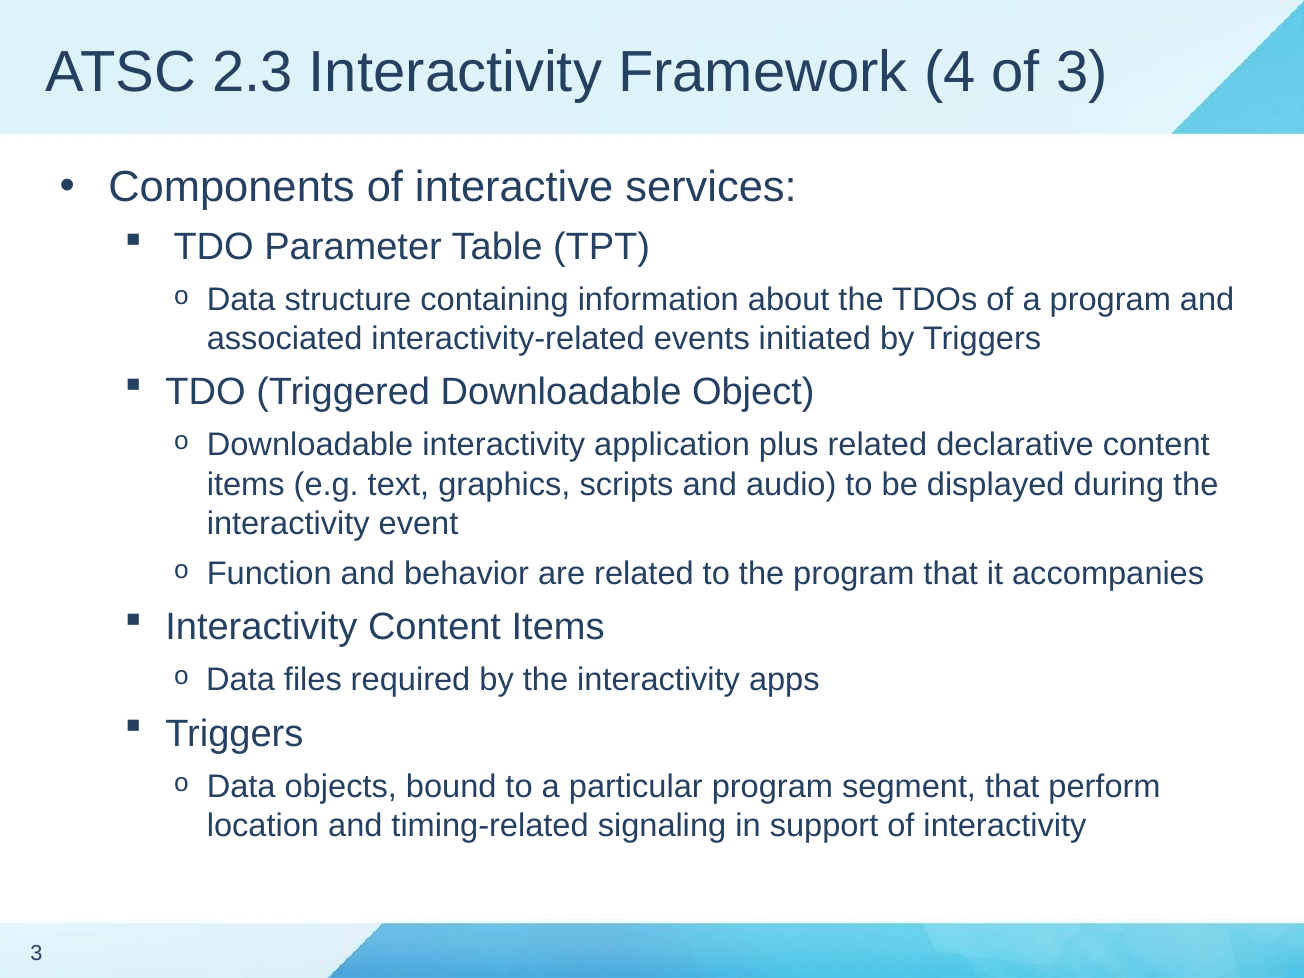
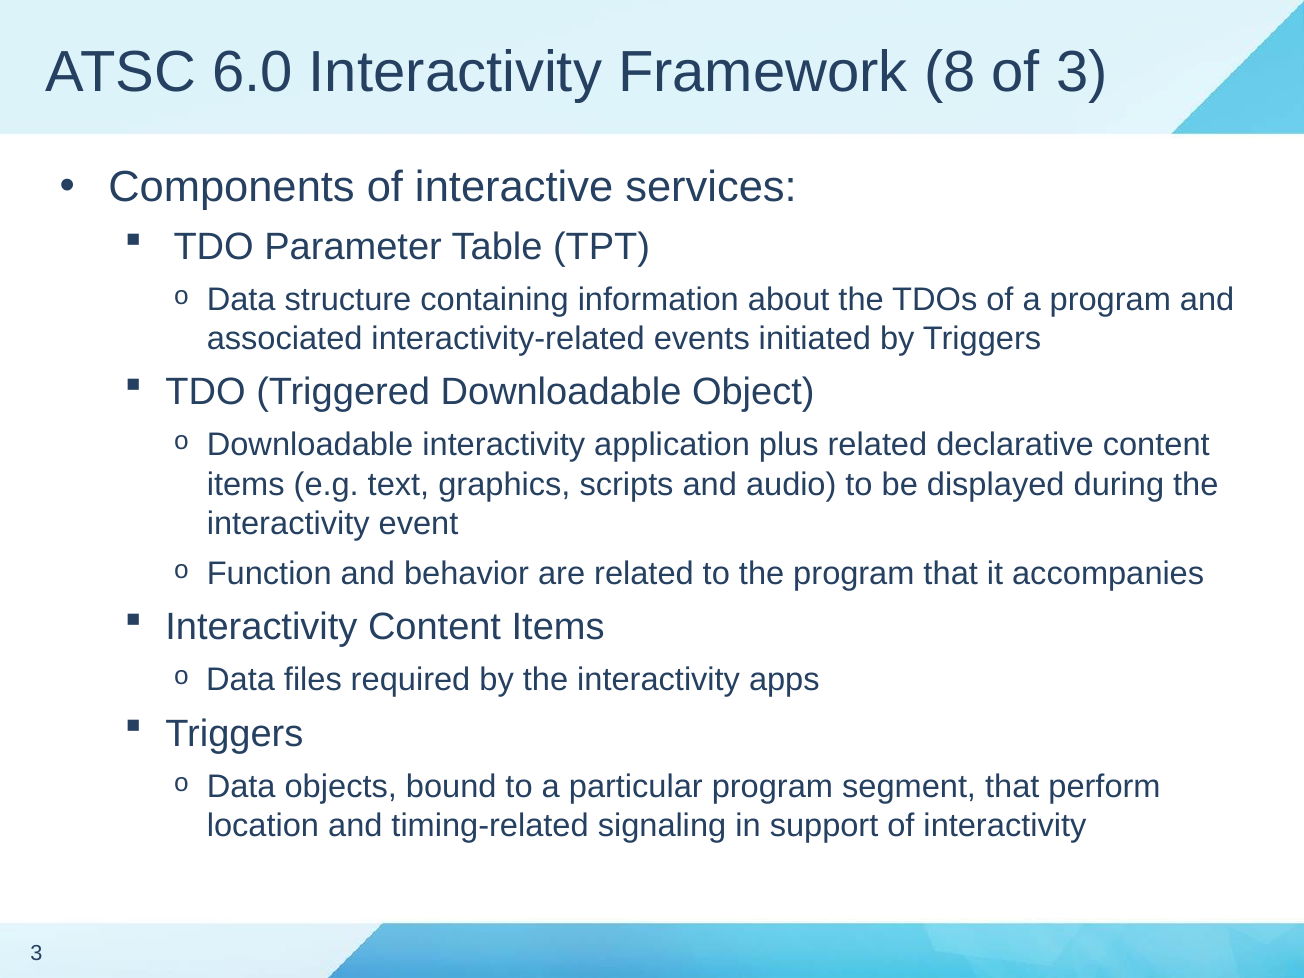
2.3: 2.3 -> 6.0 (253, 72)
4: 4 -> 8 (950, 72)
